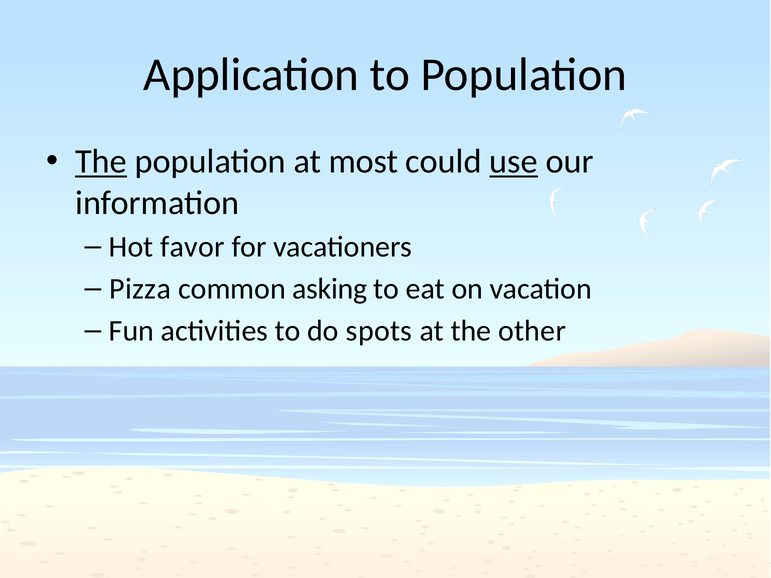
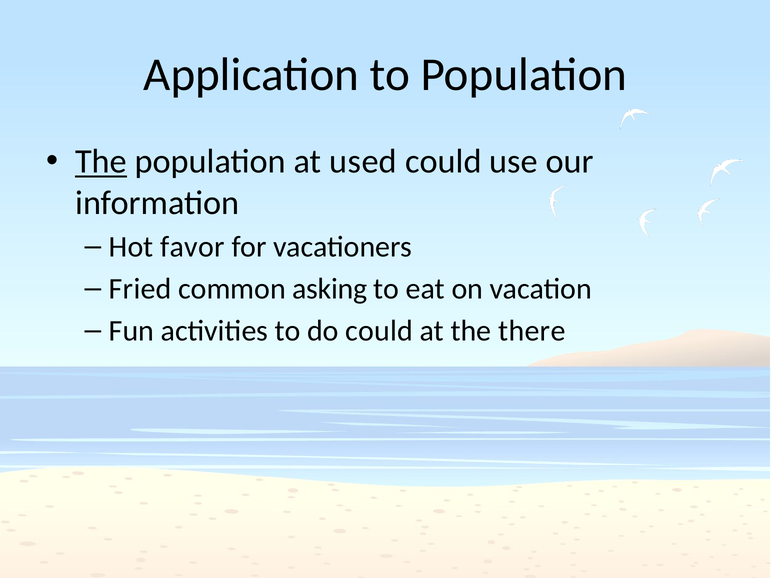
most: most -> used (363, 162)
use underline: present -> none (514, 162)
Pizza: Pizza -> Fried (140, 289)
do spots: spots -> could (379, 331)
other: other -> there (532, 331)
